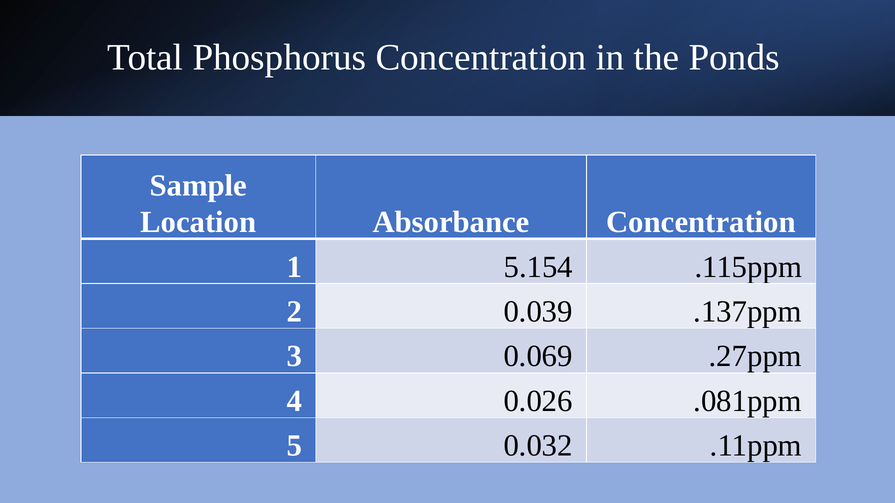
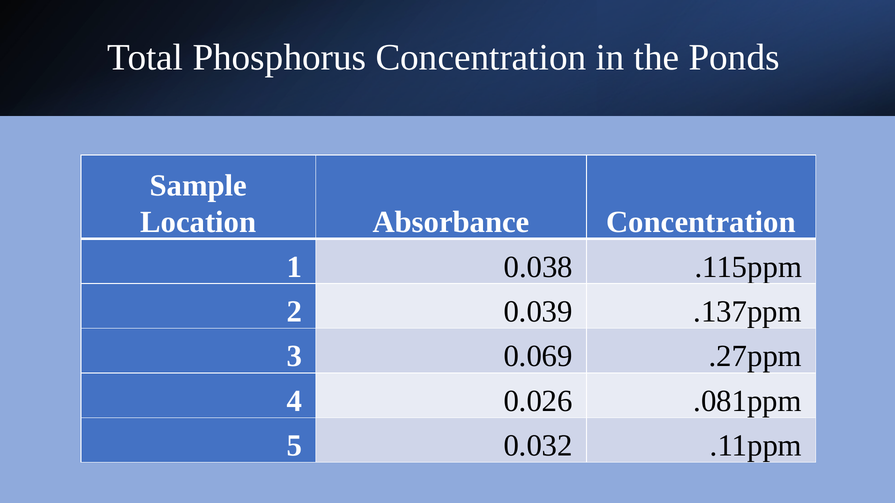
5.154: 5.154 -> 0.038 (538, 267)
